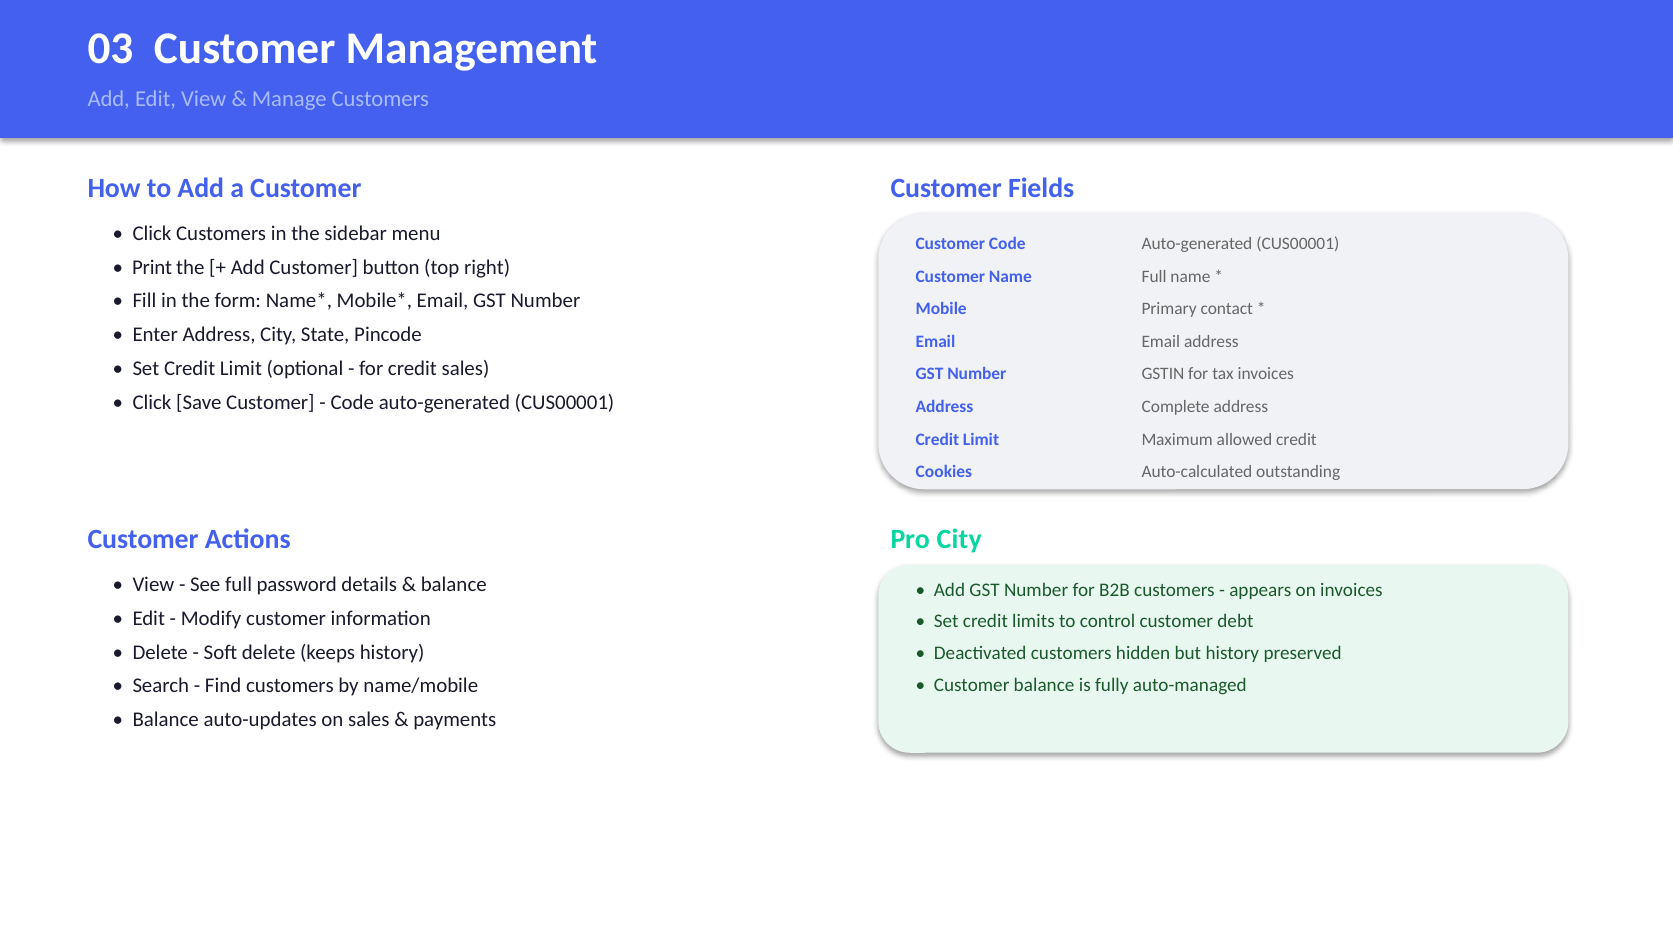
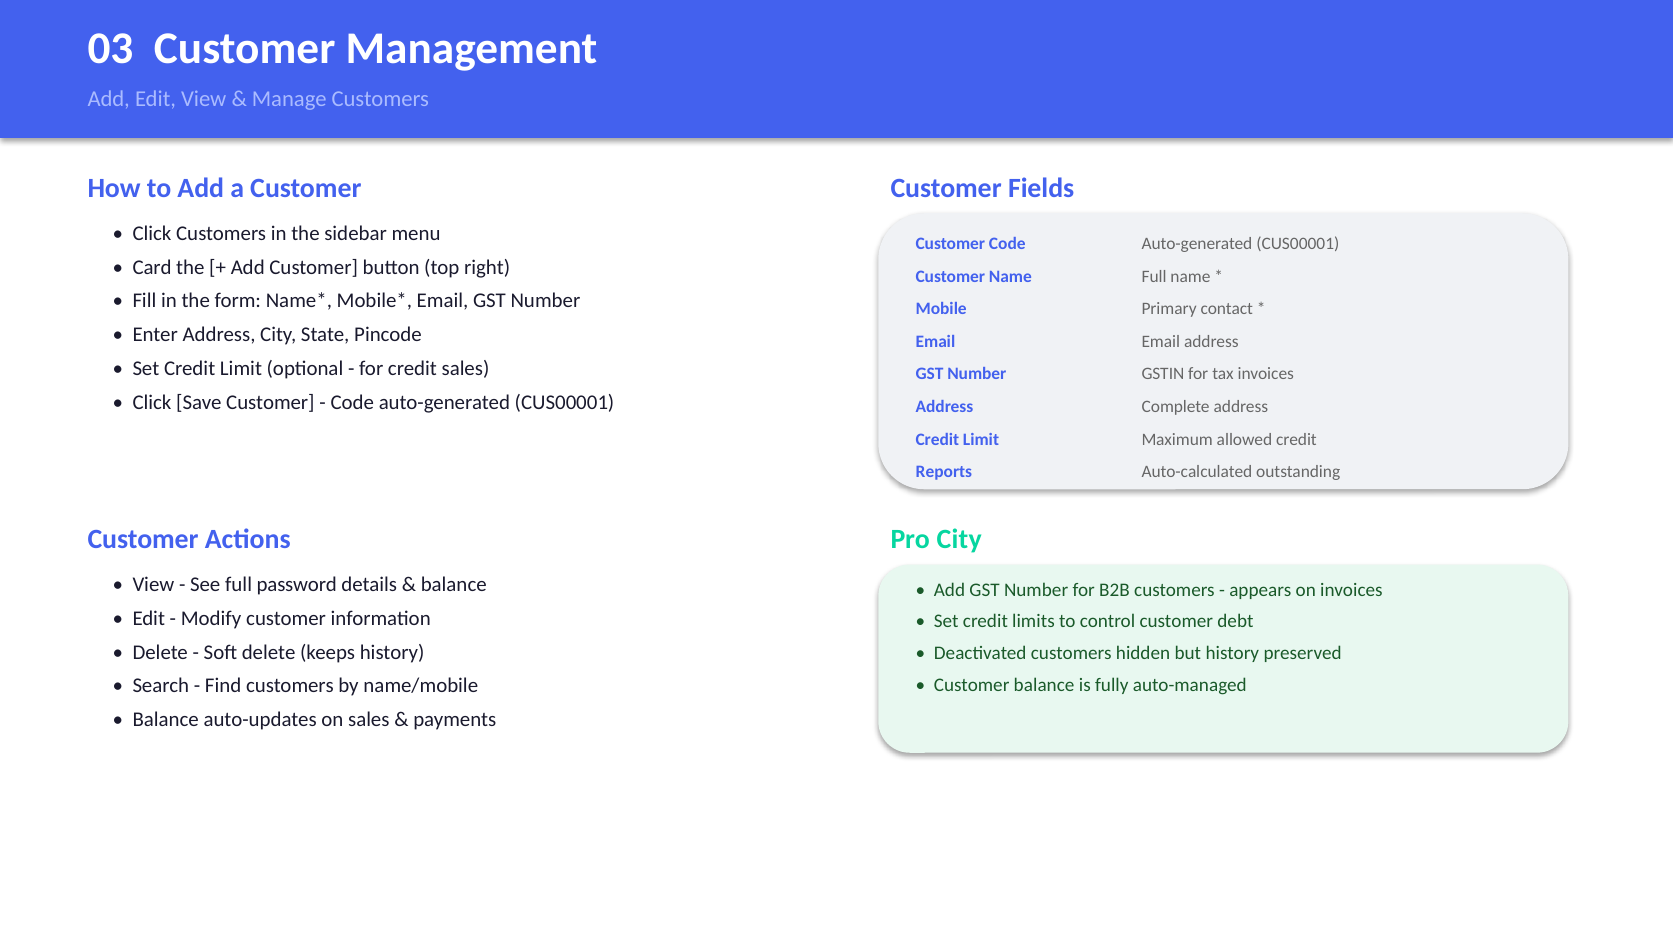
Print: Print -> Card (152, 267)
Cookies: Cookies -> Reports (944, 472)
